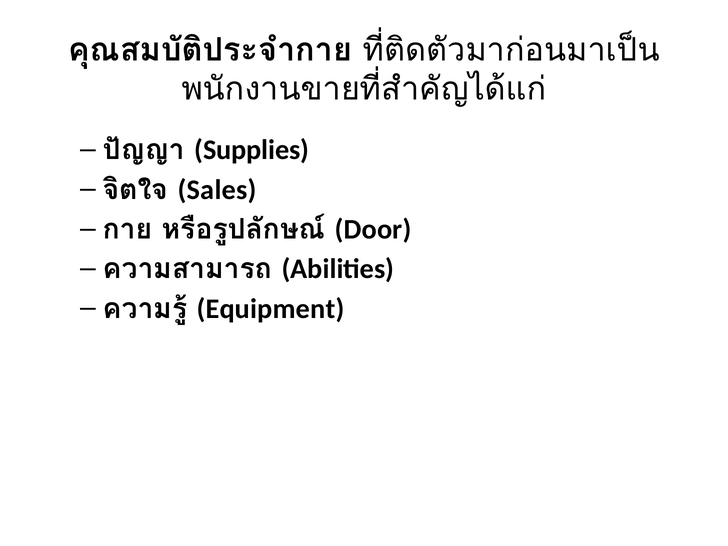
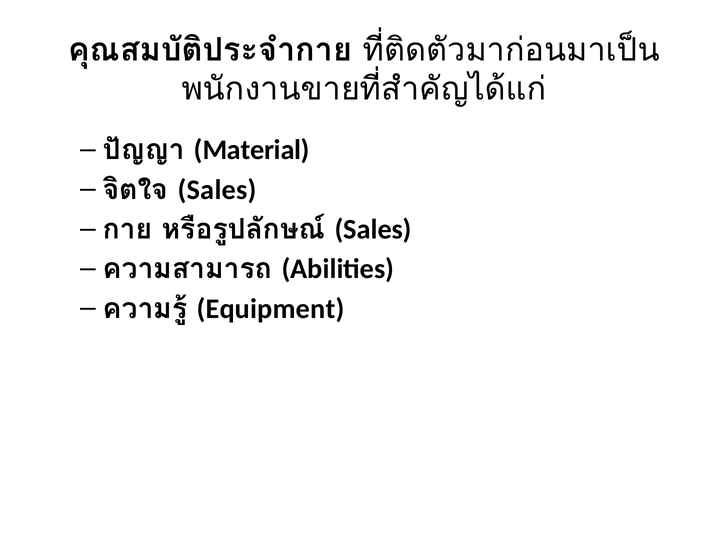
Supplies: Supplies -> Material (252, 150)
Door: Door -> Sales (373, 229)
